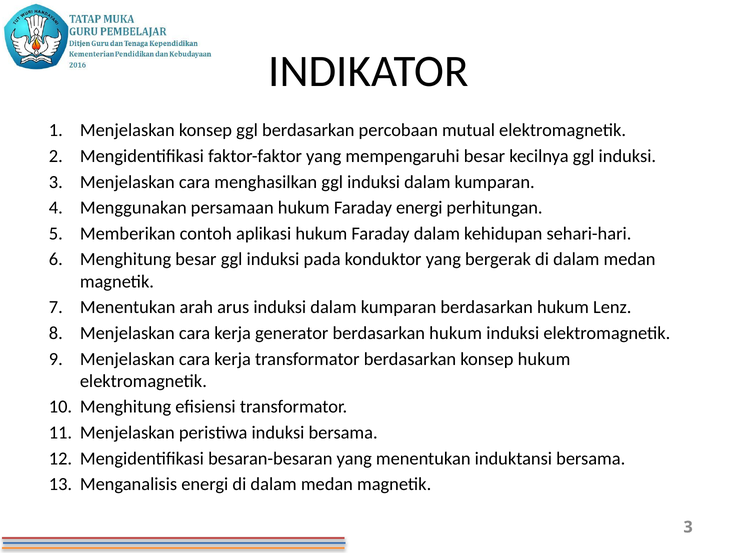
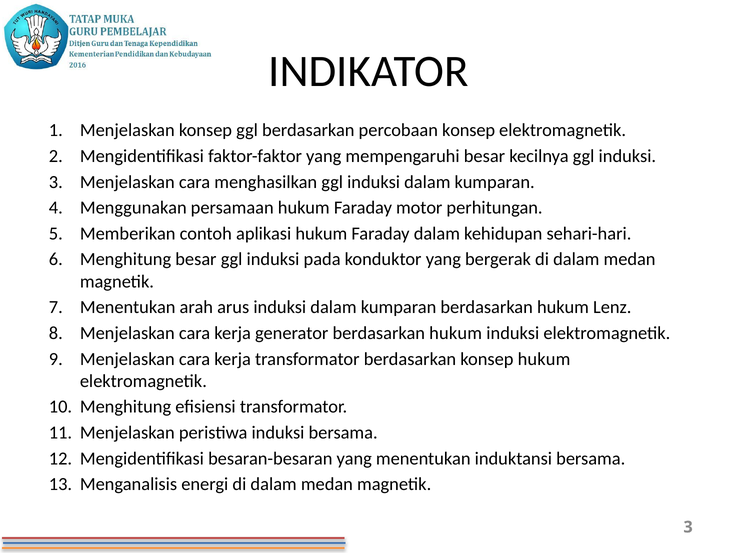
percobaan mutual: mutual -> konsep (469, 130)
Faraday energi: energi -> motor (419, 208)
